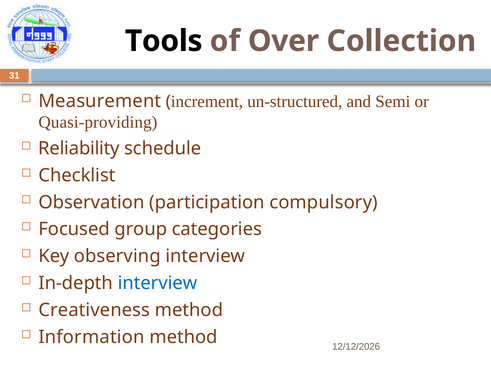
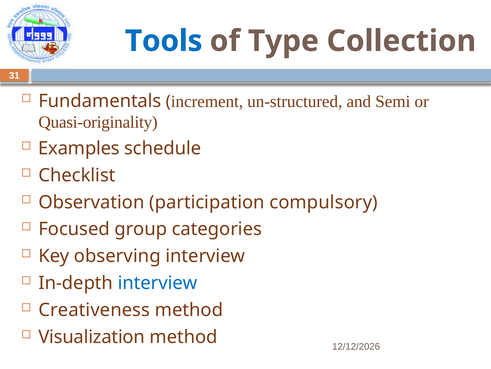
Tools colour: black -> blue (164, 41)
Over: Over -> Type (283, 41)
Measurement: Measurement -> Fundamentals (100, 101)
Quasi-providing: Quasi-providing -> Quasi-originality (98, 122)
Reliability: Reliability -> Examples (79, 148)
Information: Information -> Visualization (92, 336)
